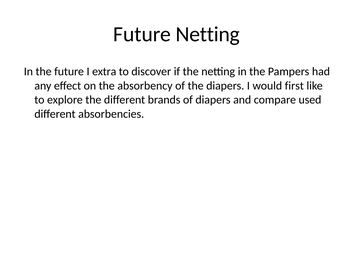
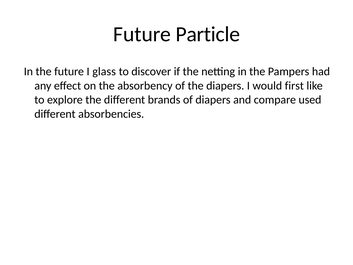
Future Netting: Netting -> Particle (208, 34)
extra: extra -> glass (104, 71)
